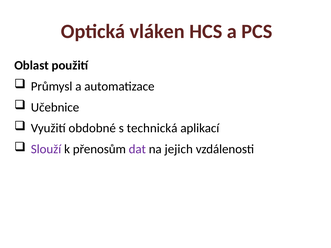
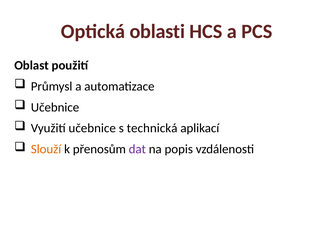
vláken: vláken -> oblasti (157, 31)
Využití obdobné: obdobné -> učebnice (92, 128)
Slouží colour: purple -> orange (46, 149)
jejich: jejich -> popis (179, 149)
